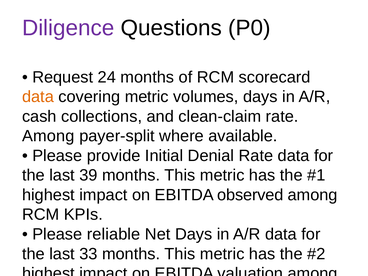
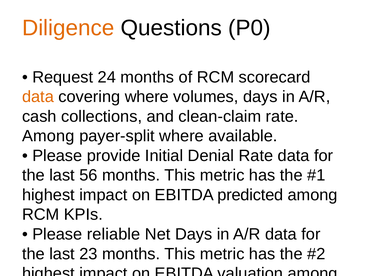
Diligence colour: purple -> orange (68, 28)
covering metric: metric -> where (147, 97)
39: 39 -> 56 (88, 175)
observed: observed -> predicted (250, 195)
33: 33 -> 23 (88, 254)
